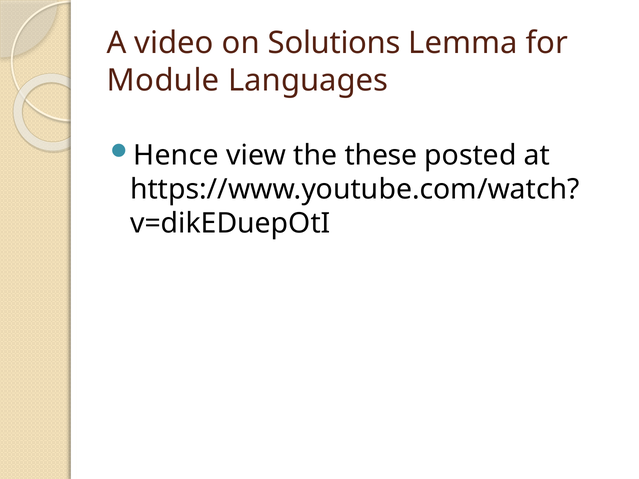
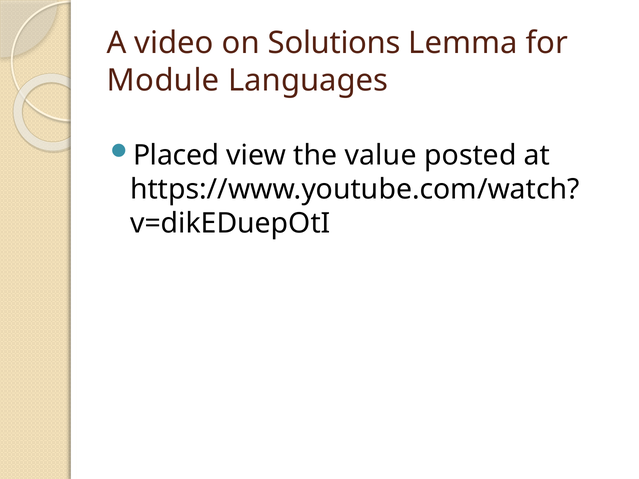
Hence: Hence -> Placed (176, 155)
these: these -> value (381, 155)
